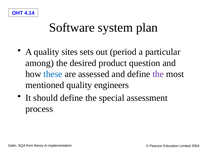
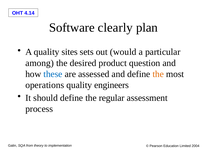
system: system -> clearly (115, 28)
period: period -> would (123, 52)
the colour: purple -> orange (158, 74)
mentioned: mentioned -> operations (45, 85)
special: special -> regular (112, 98)
